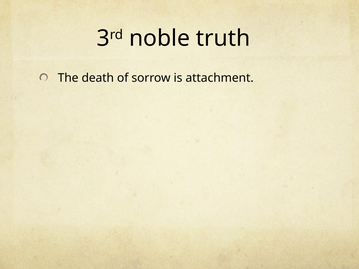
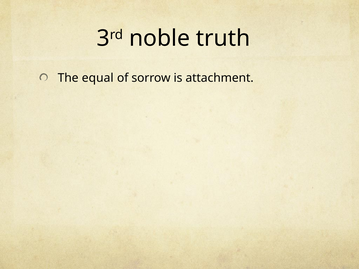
death: death -> equal (98, 78)
